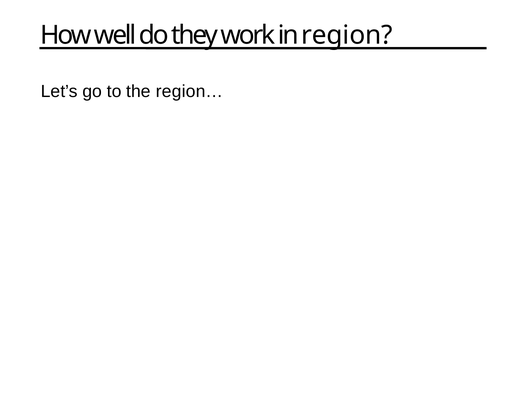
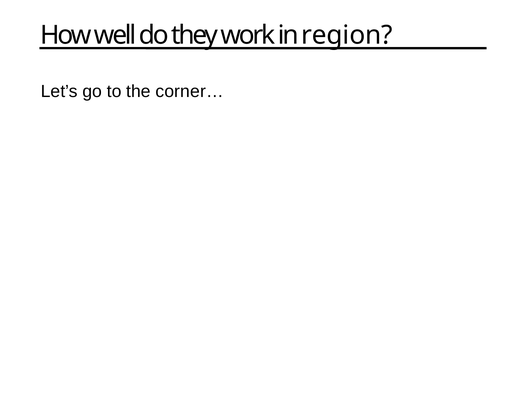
region…: region… -> corner… (190, 92)
